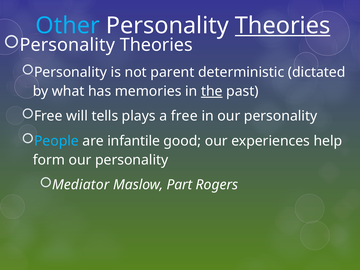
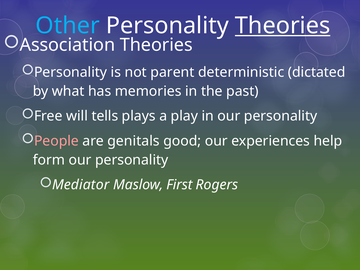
Personality: Personality -> Association (67, 45)
the underline: present -> none (212, 91)
a free: free -> play (184, 116)
People colour: light blue -> pink (56, 141)
infantile: infantile -> genitals (134, 141)
Part: Part -> First (179, 185)
